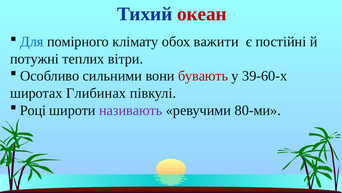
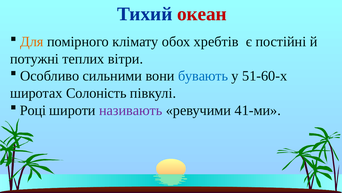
Для colour: blue -> orange (32, 42)
важити: важити -> хребтів (216, 42)
бувають colour: red -> blue (203, 76)
39-60-х: 39-60-х -> 51-60-х (265, 76)
Глибинах: Глибинах -> Солоність (96, 93)
80-ми: 80-ми -> 41-ми (258, 110)
